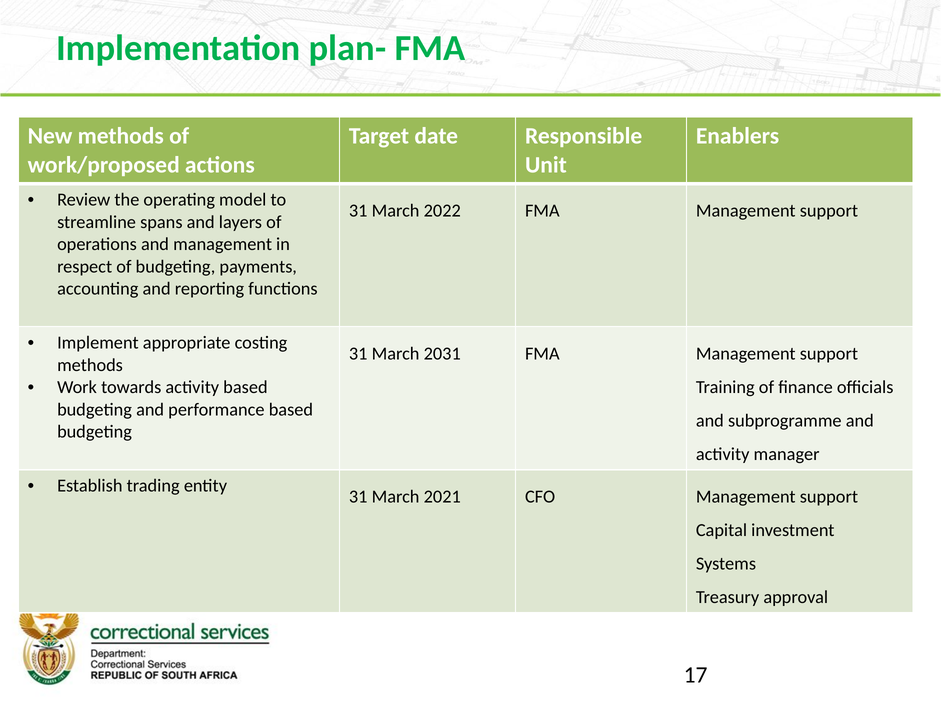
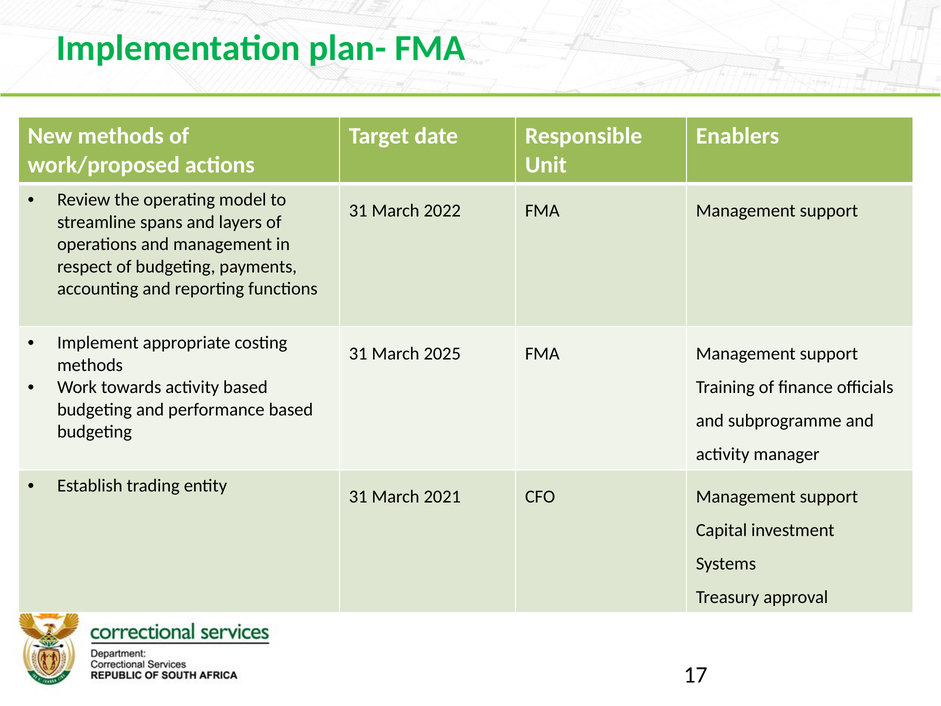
2031: 2031 -> 2025 (442, 354)
